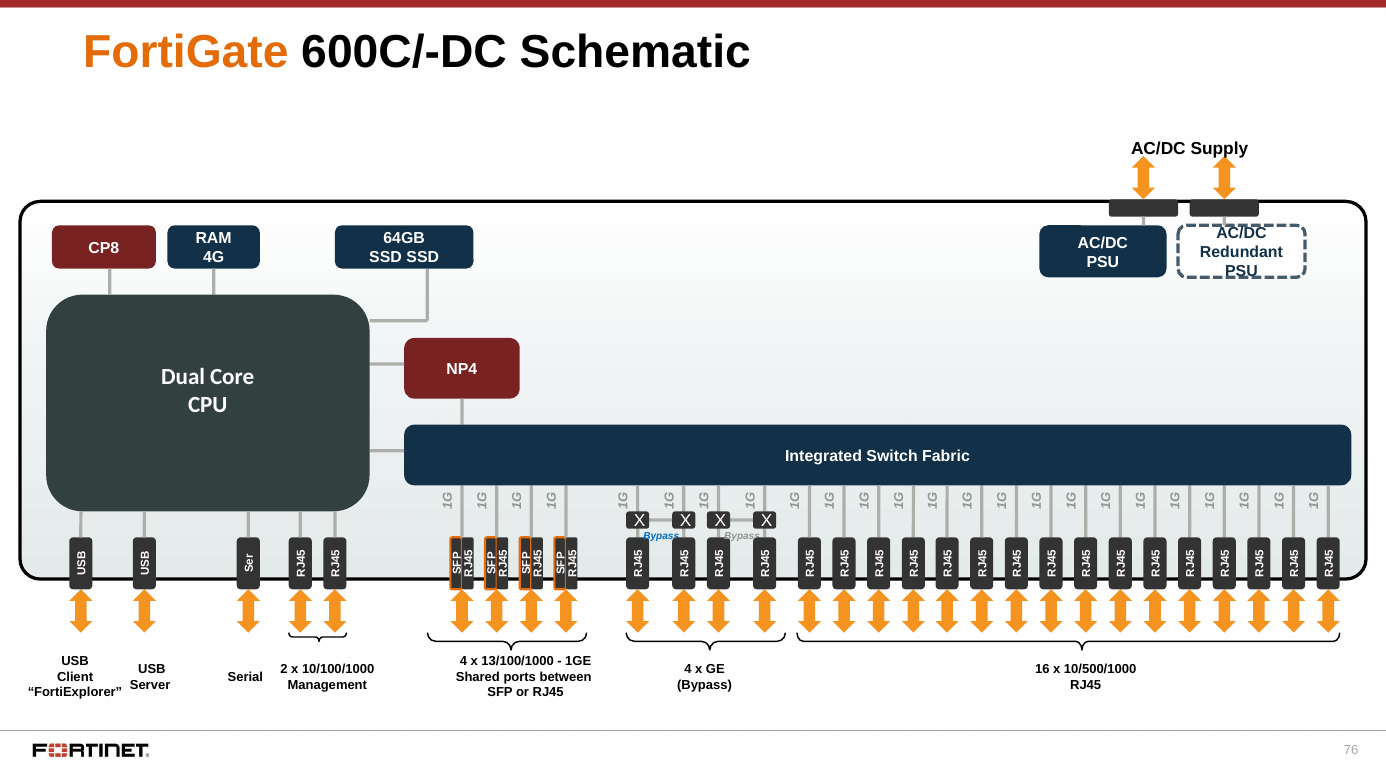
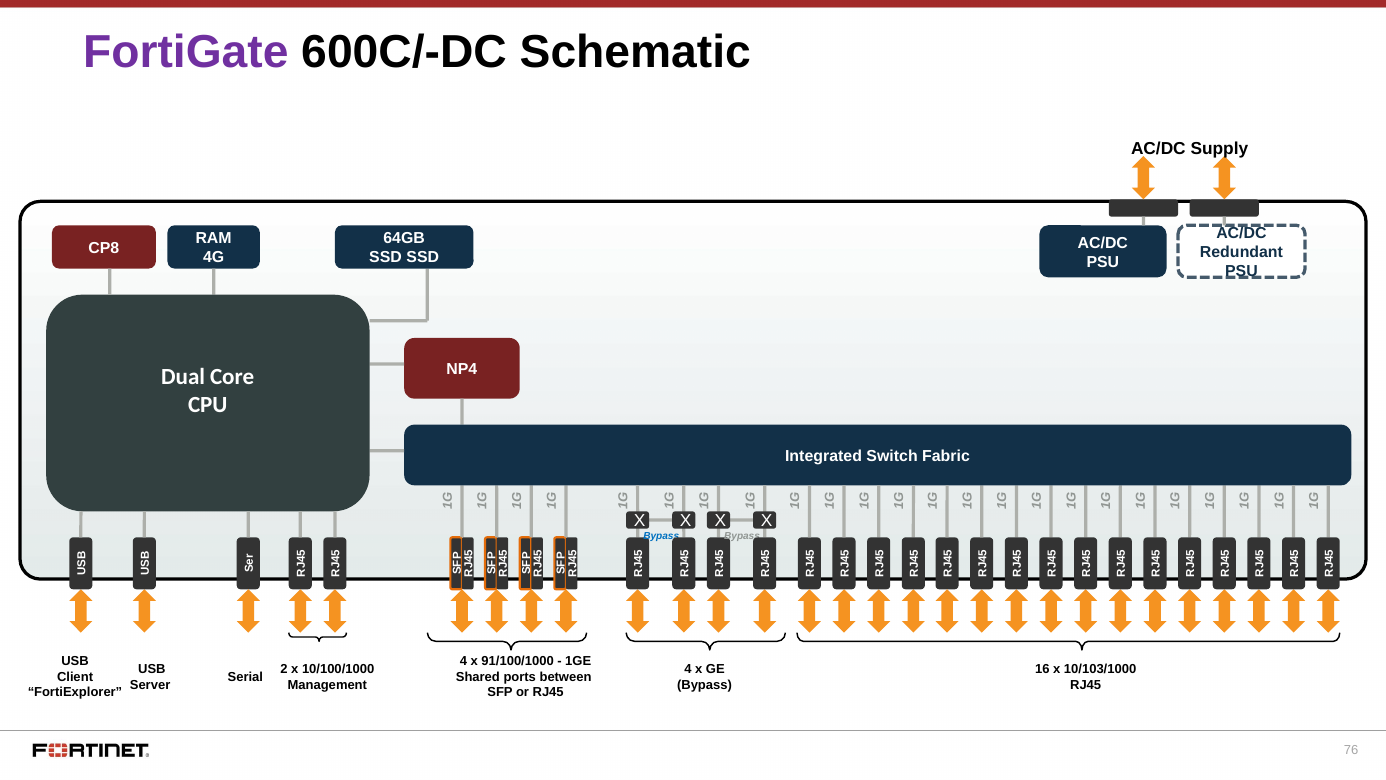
FortiGate colour: orange -> purple (186, 52)
13/100/1000: 13/100/1000 -> 91/100/1000 (518, 661)
10/500/1000: 10/500/1000 -> 10/103/1000 (1100, 669)
